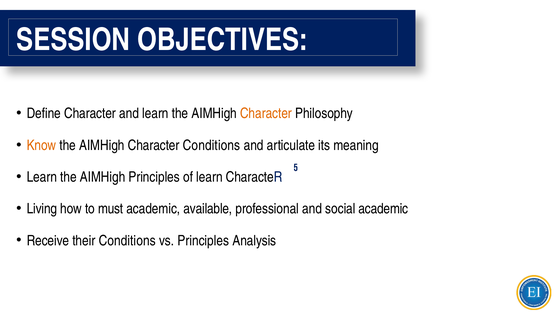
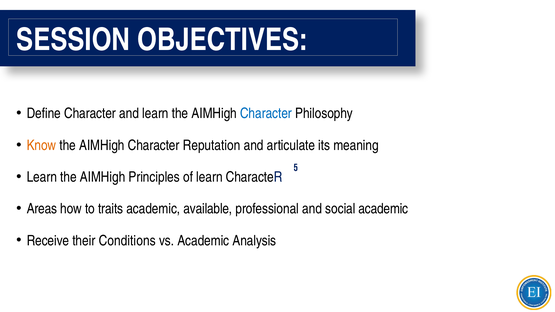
Character colour: orange -> blue (266, 114)
Character Conditions: Conditions -> Reputation (212, 145)
Living: Living -> Areas (42, 209)
must: must -> traits (111, 209)
vs Principles: Principles -> Academic (203, 241)
